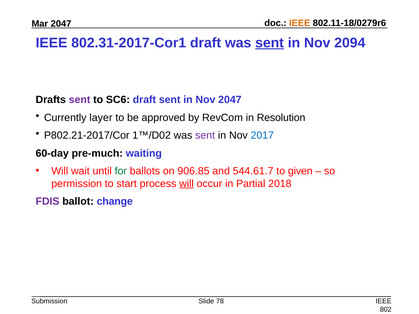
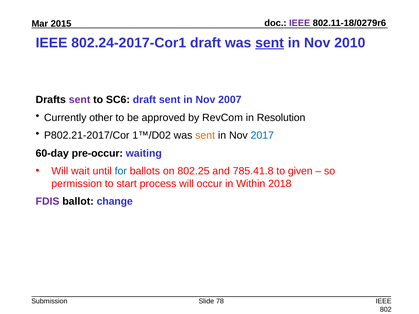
IEEE colour: orange -> purple (300, 23)
2047: 2047 -> 2015 (61, 24)
802.31-2017-Cor1: 802.31-2017-Cor1 -> 802.24-2017-Cor1 (129, 43)
2094: 2094 -> 2010 (350, 43)
Nov 2047: 2047 -> 2007 (230, 100)
layer: layer -> other (101, 118)
sent colour: purple -> orange (205, 136)
pre-much: pre-much -> pre-occur (97, 153)
for colour: green -> blue (121, 171)
906.85: 906.85 -> 802.25 (194, 171)
544.61.7: 544.61.7 -> 785.41.8 (253, 171)
will underline: present -> none (186, 184)
Partial: Partial -> Within (251, 184)
